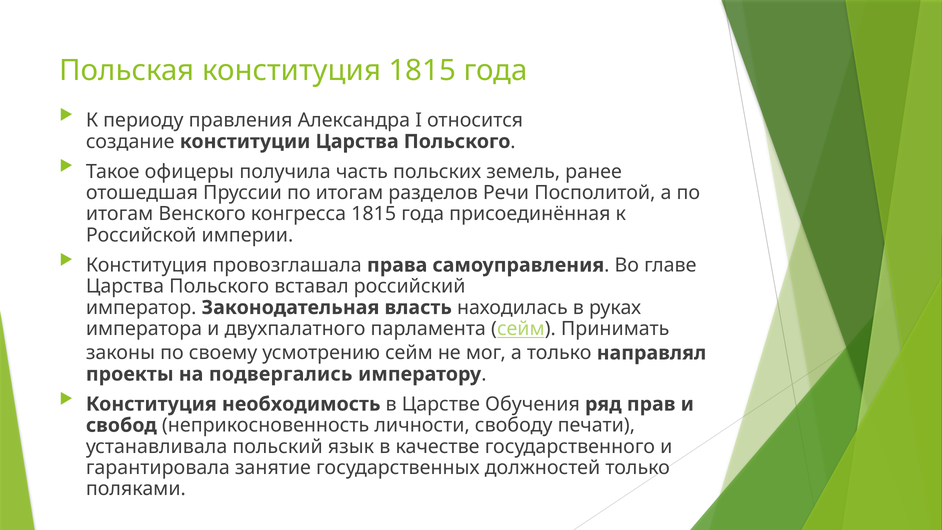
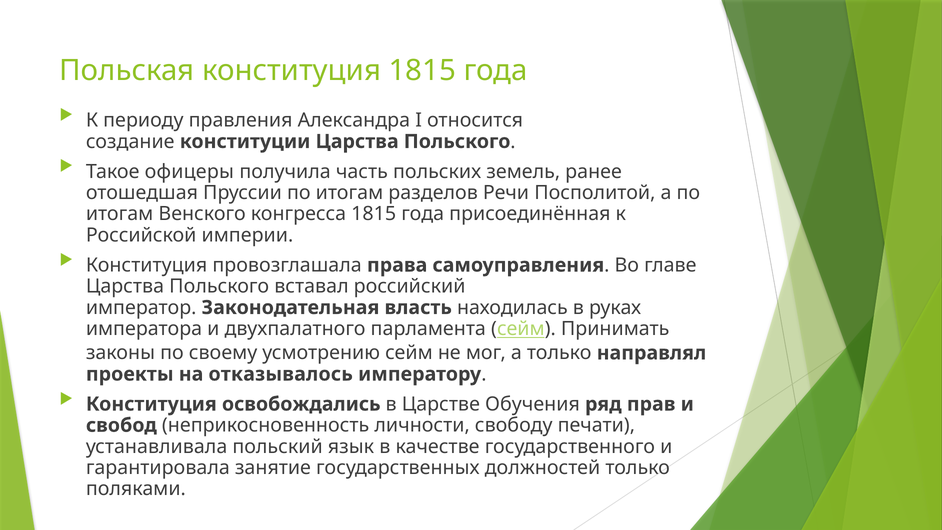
подвергались: подвергались -> отказывалось (281, 374)
необходимость: необходимость -> освобождались (301, 404)
